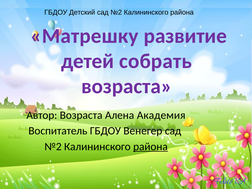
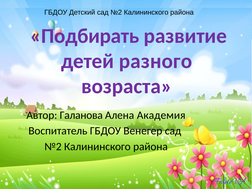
Матрешку: Матрешку -> Подбирать (85, 36)
собрать: собрать -> разного (155, 61)
Автор Возраста: Возраста -> Галанова (81, 115)
района underline: present -> none (150, 147)
